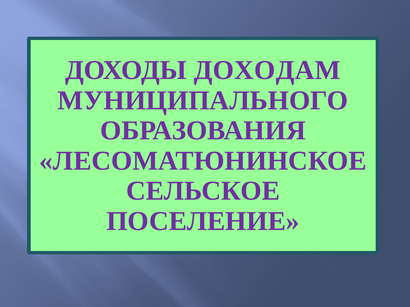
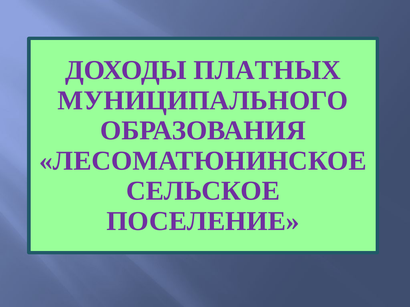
ДОХОДАМ: ДОХОДАМ -> ПЛАТНЫХ (267, 70)
